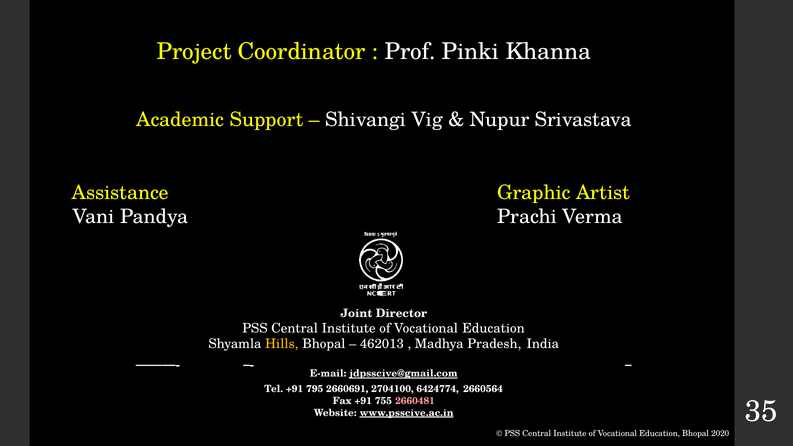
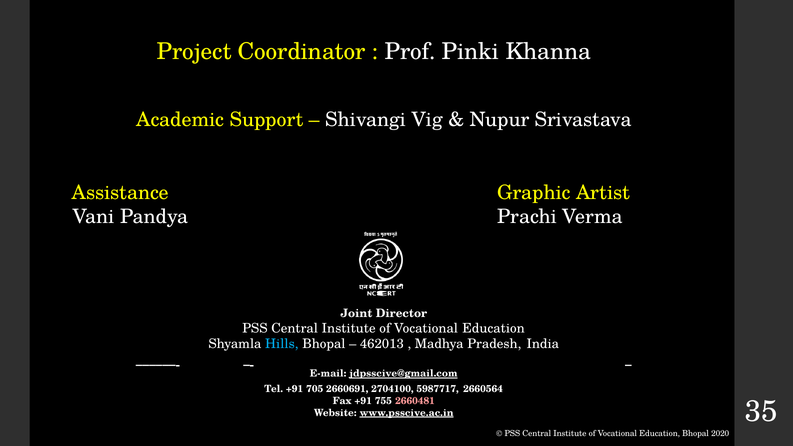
Hills colour: yellow -> light blue (282, 344)
795: 795 -> 705 (315, 389)
6424774: 6424774 -> 5987717 (438, 389)
